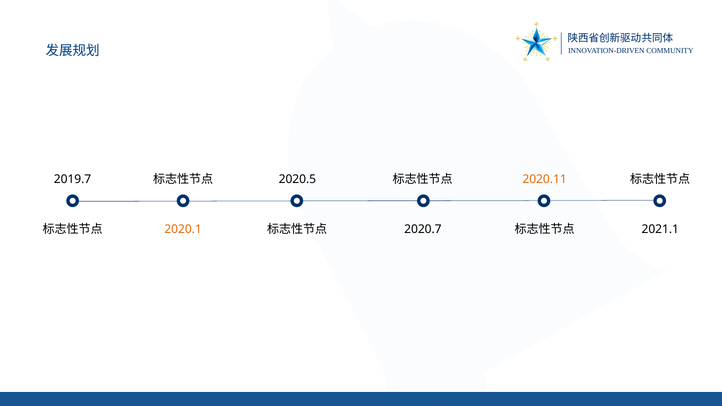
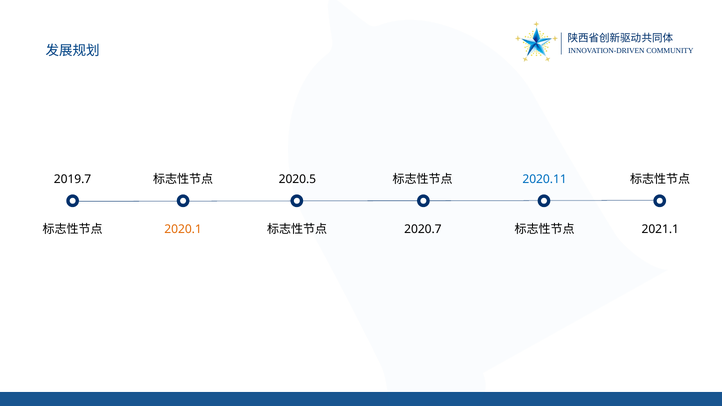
2020.11 colour: orange -> blue (545, 179)
